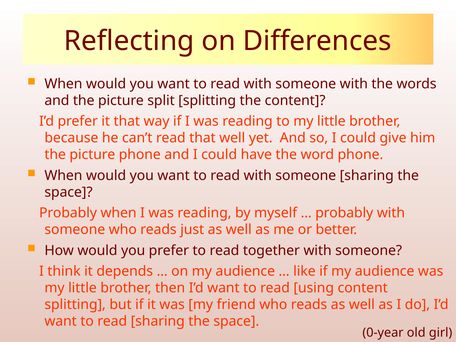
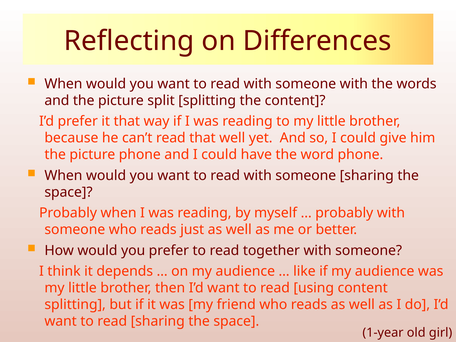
0-year: 0-year -> 1-year (383, 333)
